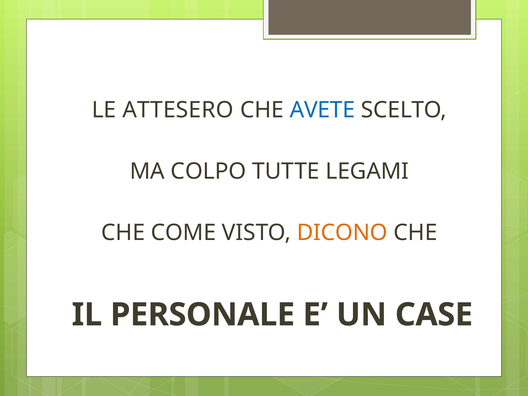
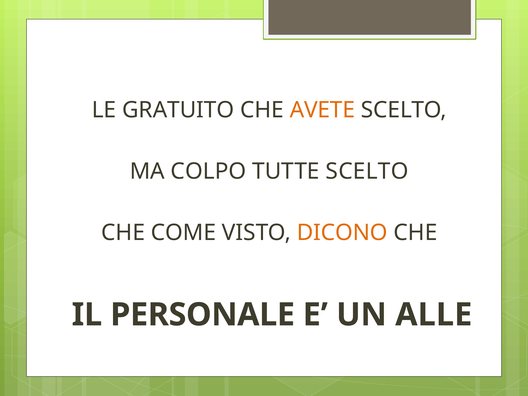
ATTESERO: ATTESERO -> GRATUITO (178, 110)
AVETE colour: blue -> orange (322, 110)
TUTTE LEGAMI: LEGAMI -> SCELTO (367, 171)
CASE: CASE -> ALLE (434, 315)
